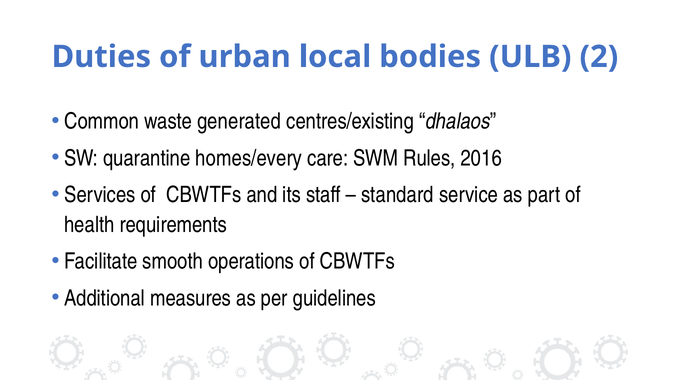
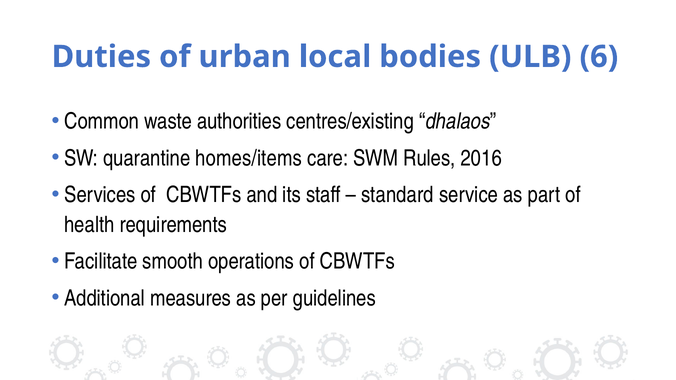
2: 2 -> 6 (599, 57)
generated: generated -> authorities (239, 122)
homes/every: homes/every -> homes/items (249, 158)
